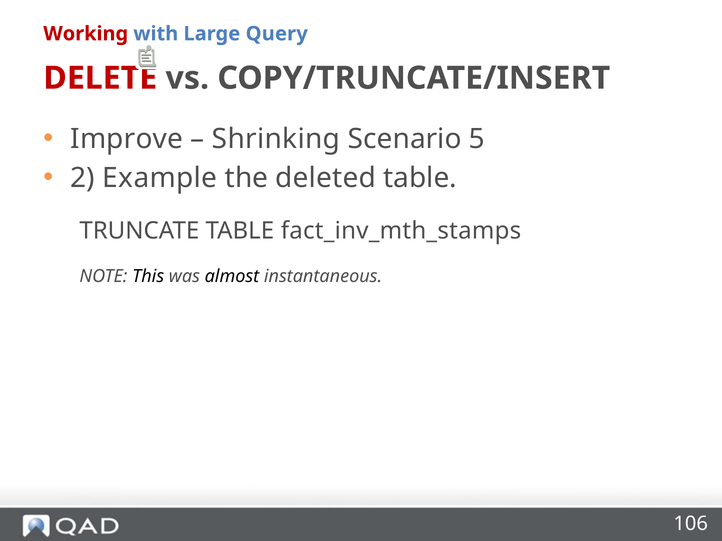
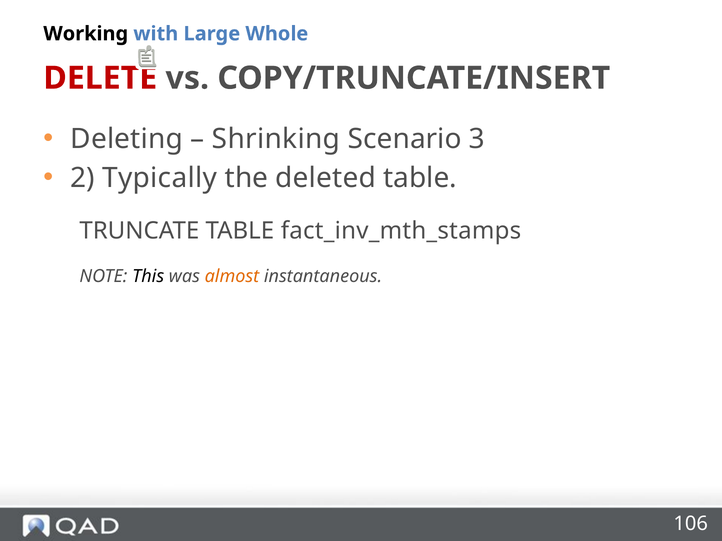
Working colour: red -> black (86, 34)
Query: Query -> Whole (277, 34)
Improve: Improve -> Deleting (127, 139)
5: 5 -> 3 (477, 139)
Example: Example -> Typically (160, 178)
almost colour: black -> orange (232, 276)
